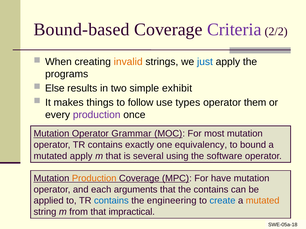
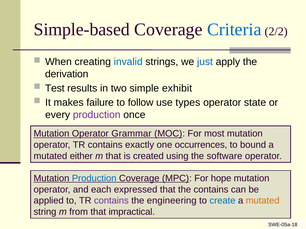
Bound-based: Bound-based -> Simple-based (82, 30)
Criteria colour: purple -> blue (234, 30)
invalid colour: orange -> blue (128, 62)
programs: programs -> derivation (67, 74)
Else: Else -> Test (55, 88)
things: things -> failure (100, 103)
them: them -> state (255, 103)
equivalency: equivalency -> occurrences (201, 145)
mutated apply: apply -> either (81, 156)
several: several -> created (148, 156)
Production colour: orange -> blue (94, 179)
have: have -> hope (221, 179)
arguments: arguments -> expressed (136, 190)
contains colour: blue -> purple (111, 201)
